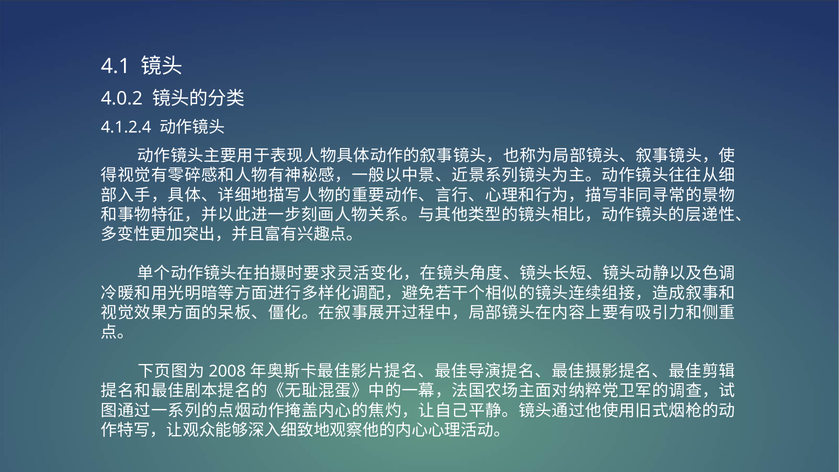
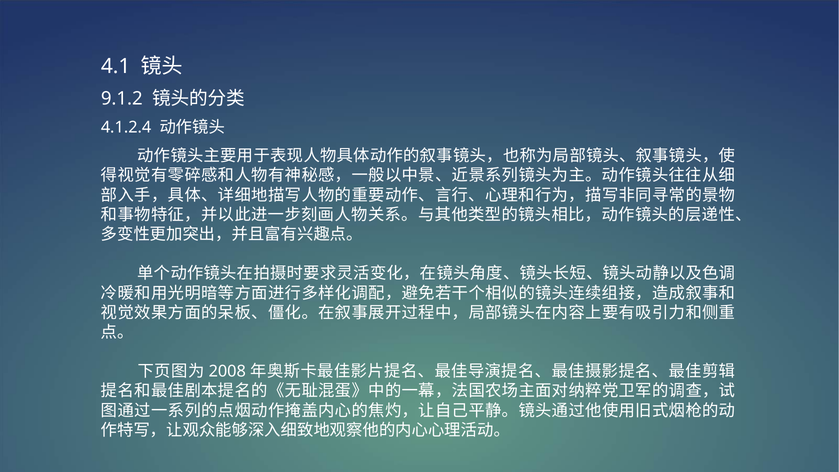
4.0.2: 4.0.2 -> 9.1.2 (122, 99)
